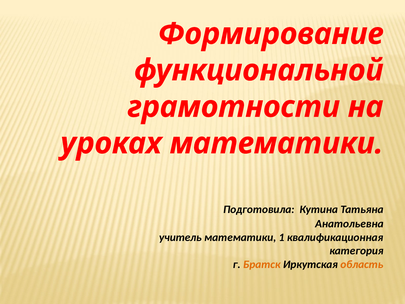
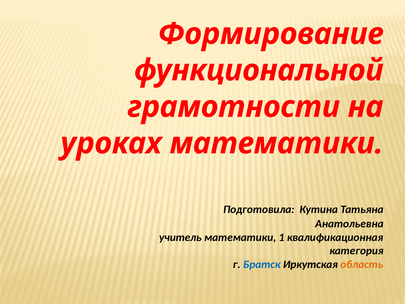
Братск colour: orange -> blue (262, 264)
